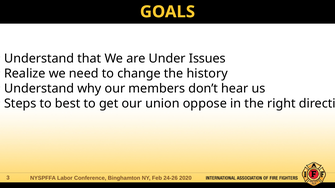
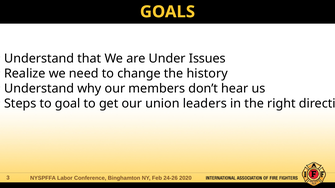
best: best -> goal (68, 104)
oppose: oppose -> leaders (205, 104)
